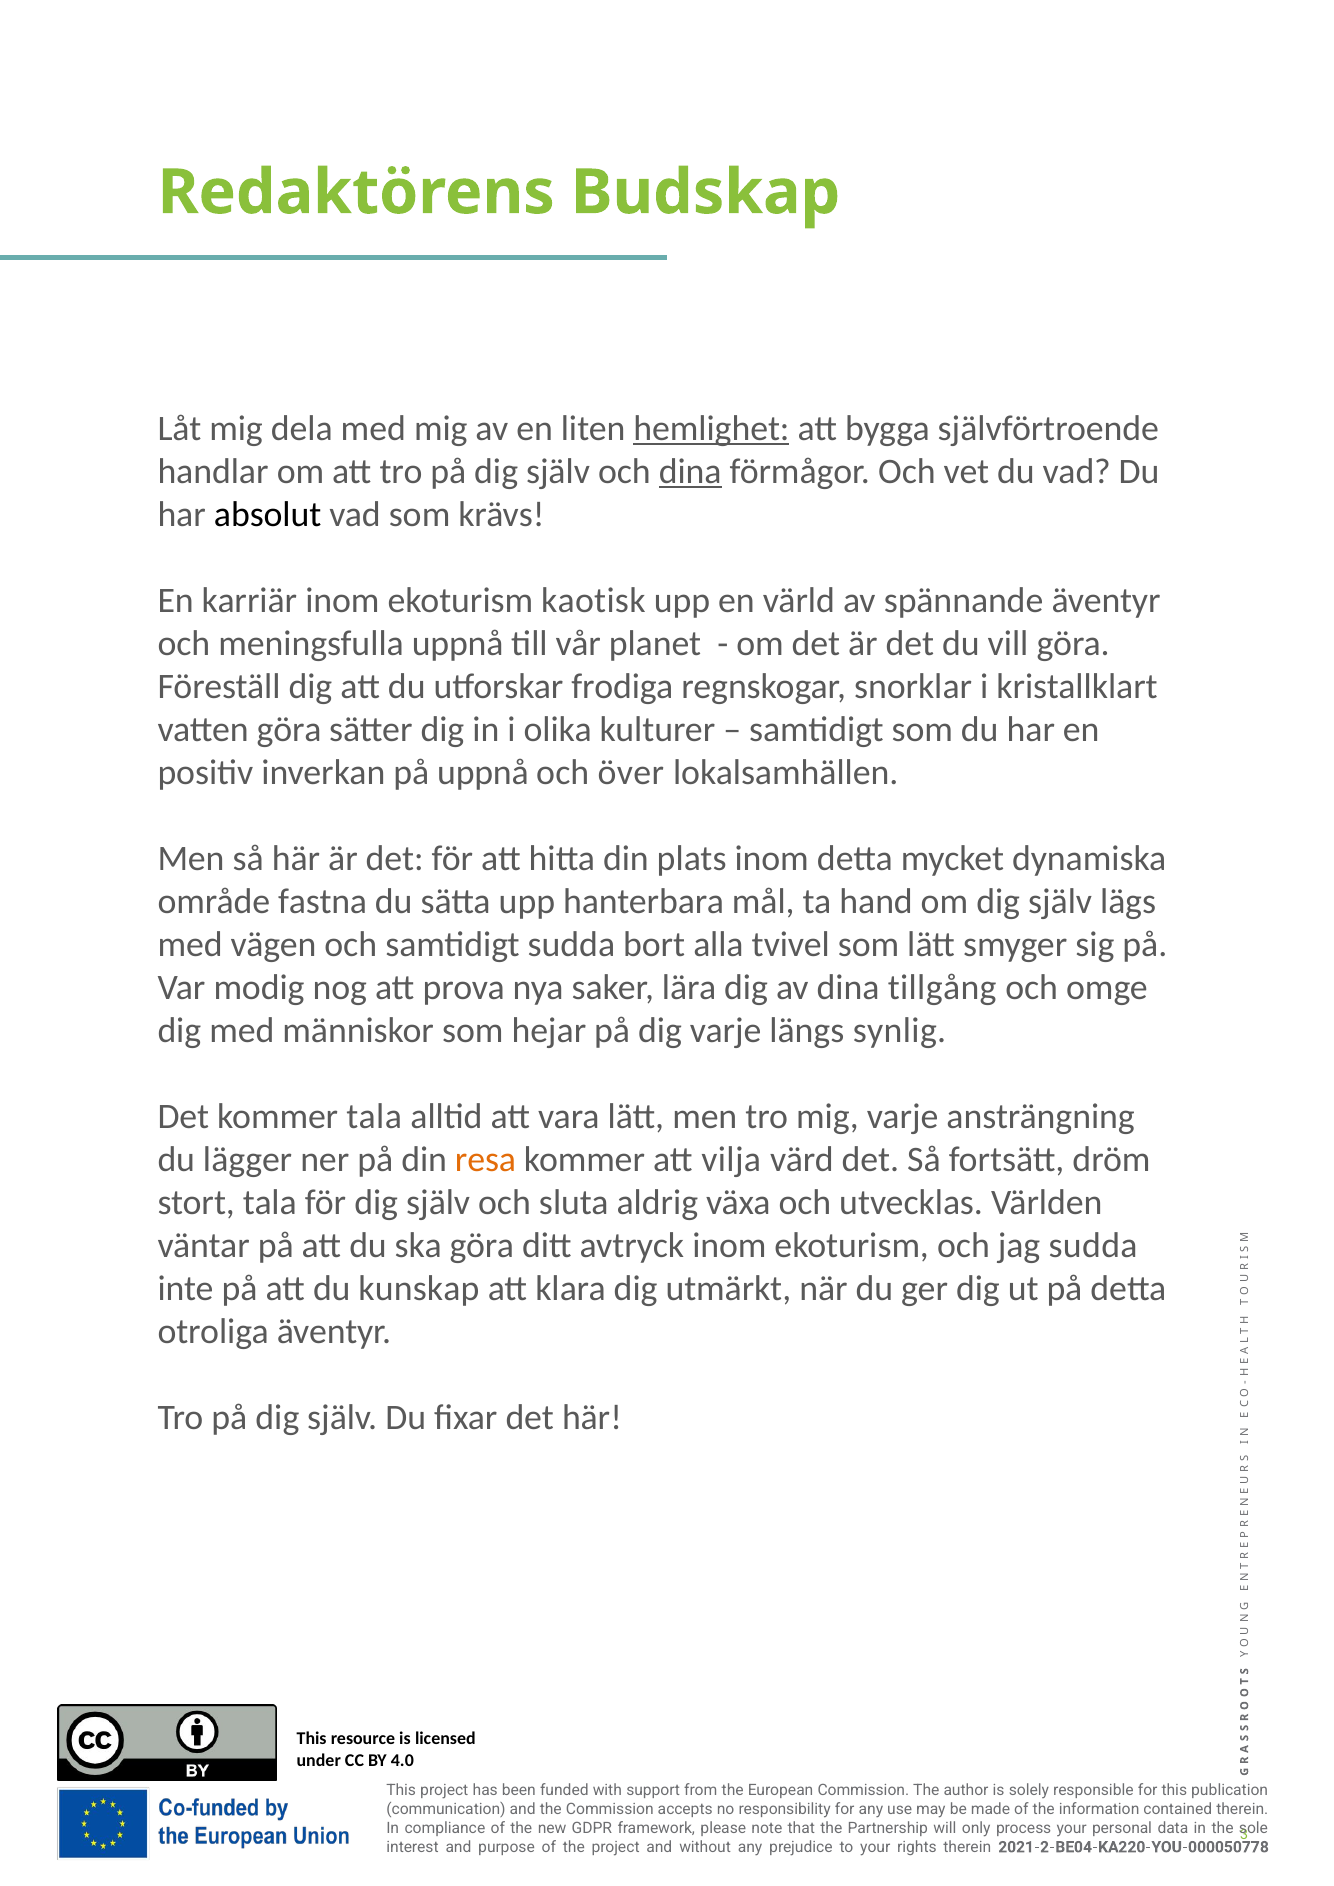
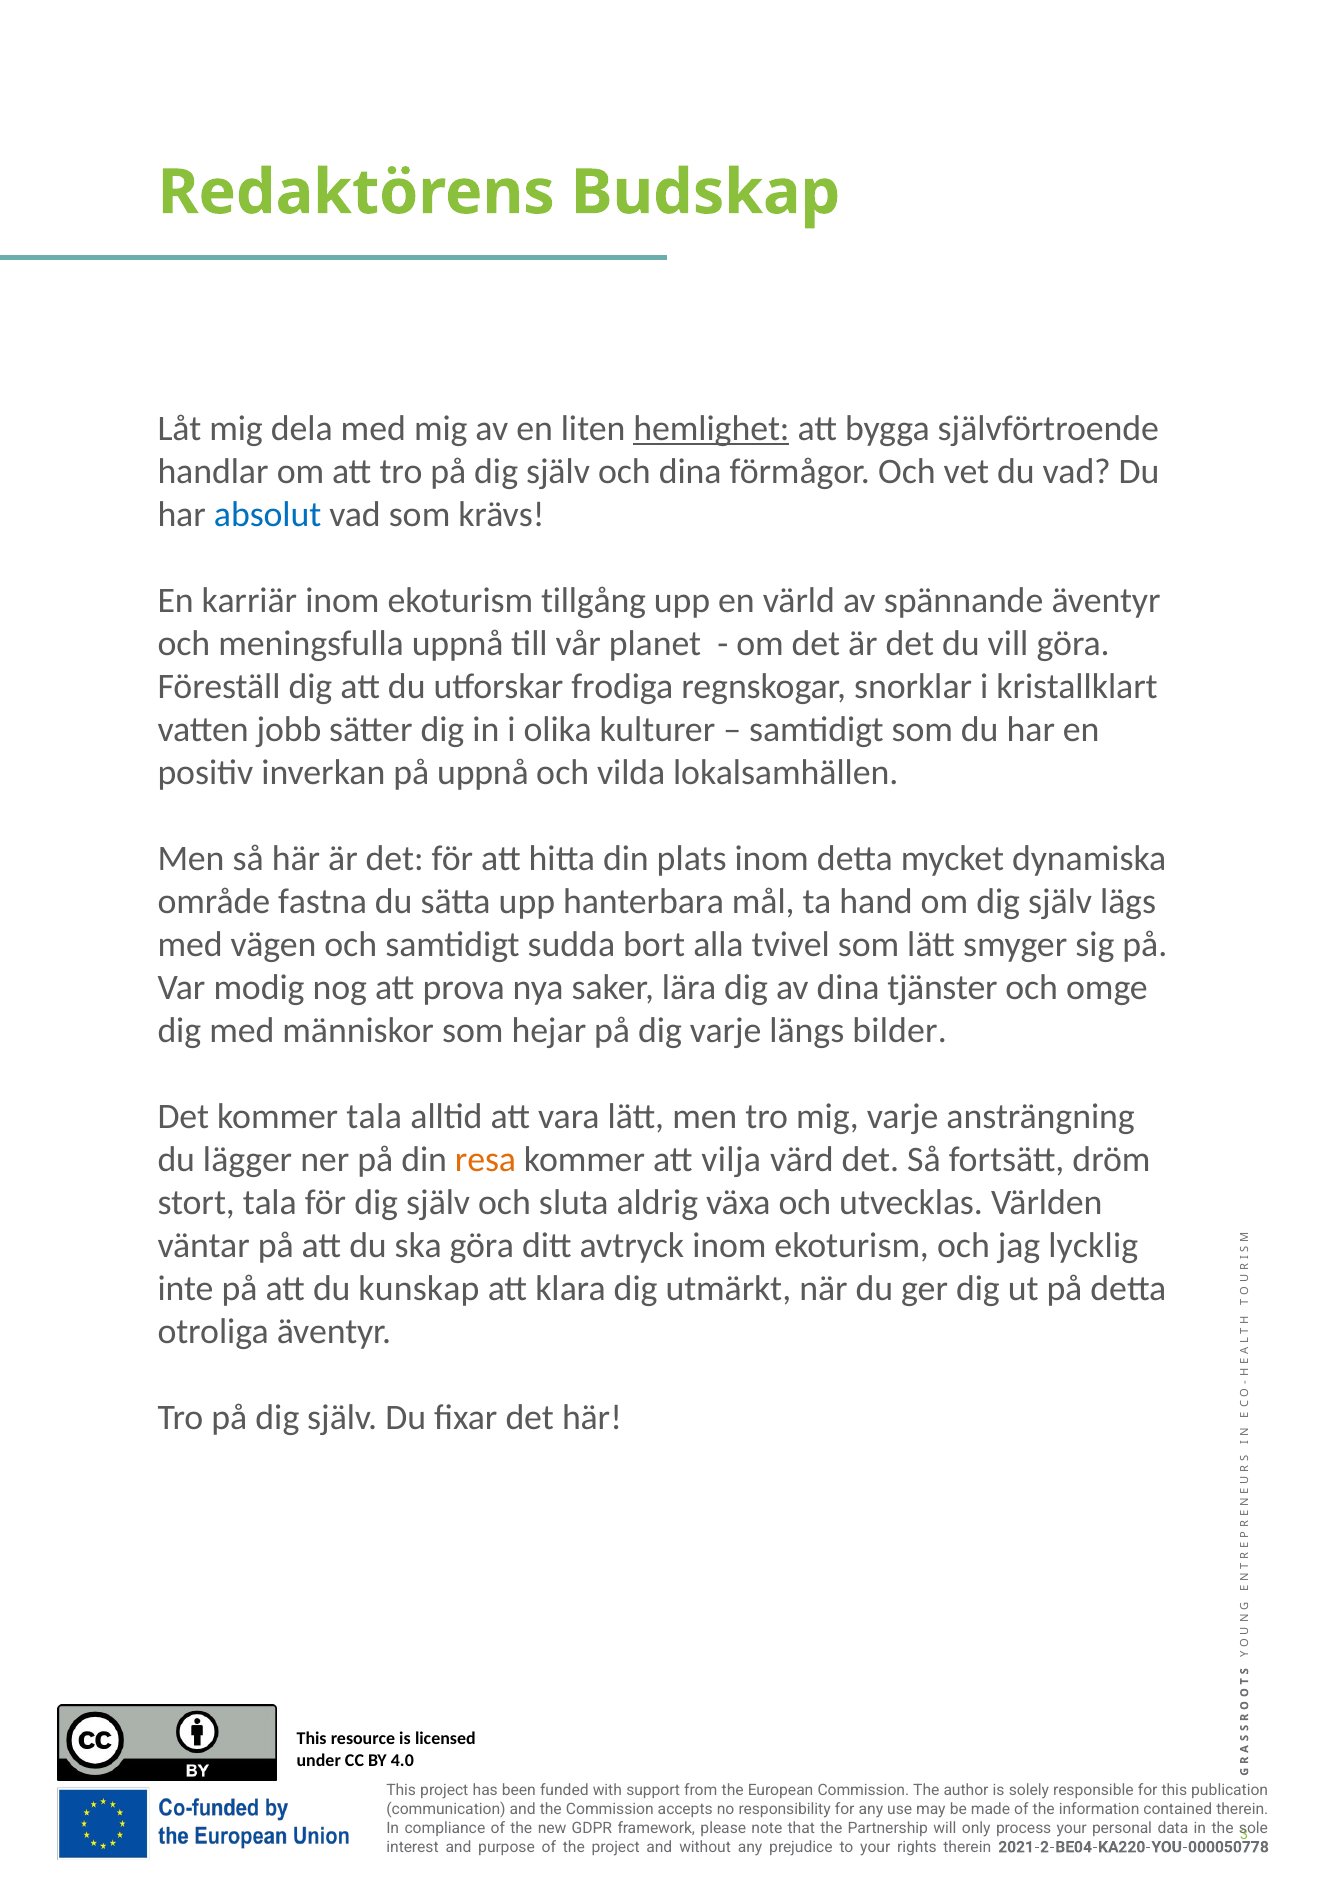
dina underline: present -> none (690, 472)
absolut colour: black -> blue (268, 515)
kaotisk: kaotisk -> tillgång (594, 601)
vatten göra: göra -> jobb (289, 730)
över: över -> vilda (631, 773)
tillgång: tillgång -> tjänster (943, 988)
synlig: synlig -> bilder (900, 1031)
jag sudda: sudda -> lycklig (1093, 1246)
